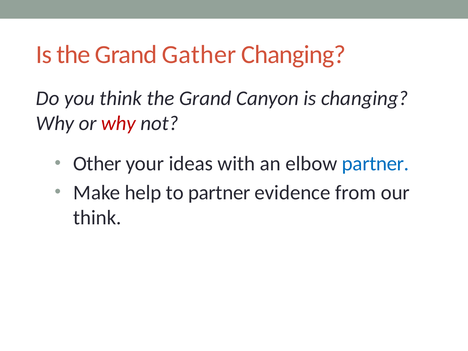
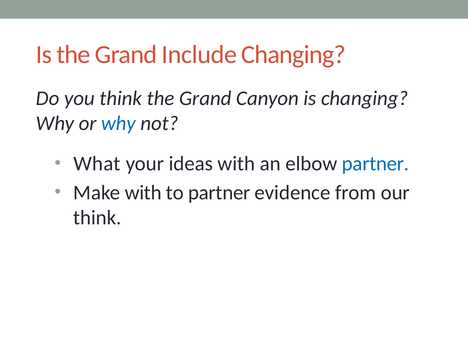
Gather: Gather -> Include (199, 54)
why colour: red -> blue (119, 123)
Other: Other -> What (97, 164)
Make help: help -> with (143, 193)
